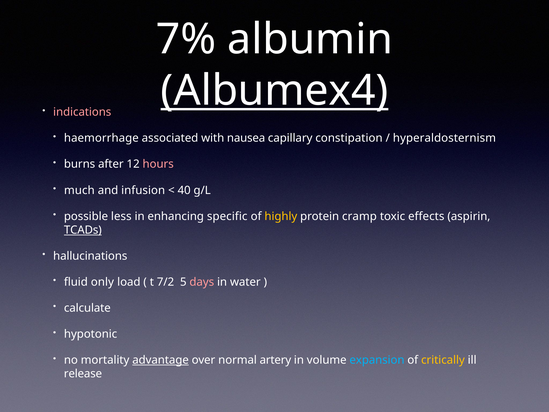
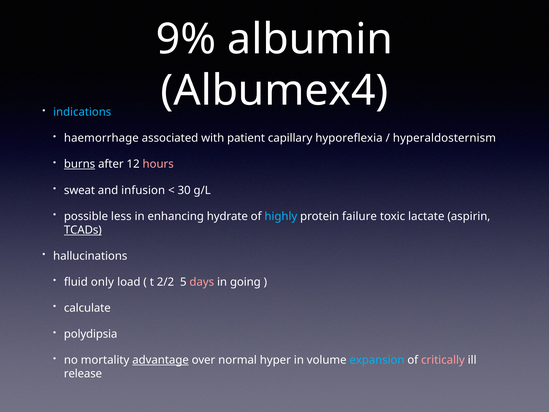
7%: 7% -> 9% (186, 39)
Albumex4 underline: present -> none (275, 91)
indications colour: pink -> light blue (82, 112)
nausea: nausea -> patient (246, 138)
constipation: constipation -> hyporeflexia (349, 138)
burns underline: none -> present (80, 164)
much: much -> sweat (79, 190)
40: 40 -> 30 (184, 190)
specific: specific -> hydrate (227, 216)
highly colour: yellow -> light blue (281, 216)
cramp: cramp -> failure (359, 216)
effects: effects -> lactate (426, 216)
7/2: 7/2 -> 2/2 (165, 282)
water: water -> going (245, 282)
hypotonic: hypotonic -> polydipsia (91, 334)
artery: artery -> hyper (275, 360)
critically colour: yellow -> pink (443, 360)
